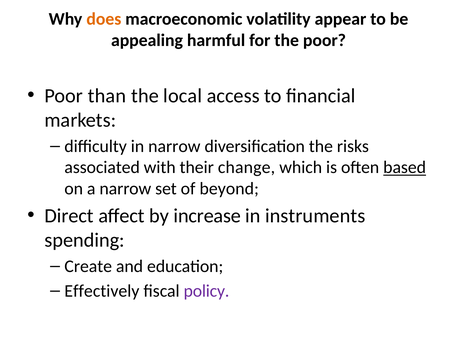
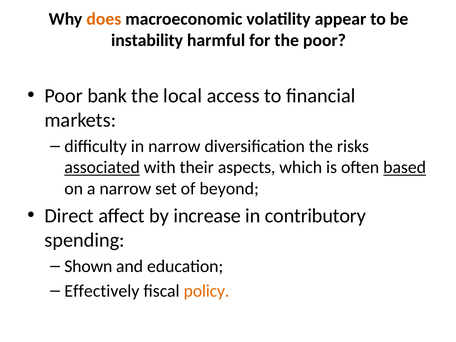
appealing: appealing -> instability (147, 40)
than: than -> bank (107, 96)
associated underline: none -> present (102, 167)
change: change -> aspects (247, 167)
instruments: instruments -> contributory (315, 216)
Create: Create -> Shown (88, 266)
policy colour: purple -> orange (206, 291)
